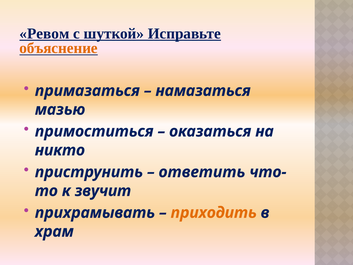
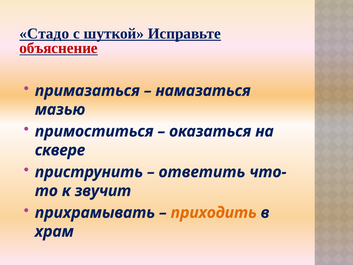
Ревом: Ревом -> Стадо (44, 34)
объяснение colour: orange -> red (59, 48)
никто: никто -> сквере (60, 150)
